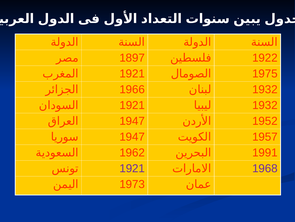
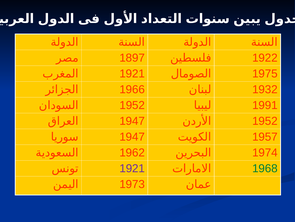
1921: 1921 -> 1952 (132, 105)
1932: 1932 -> 1991 (265, 105)
1991: 1991 -> 1974 (265, 152)
1968 colour: purple -> green (265, 168)
